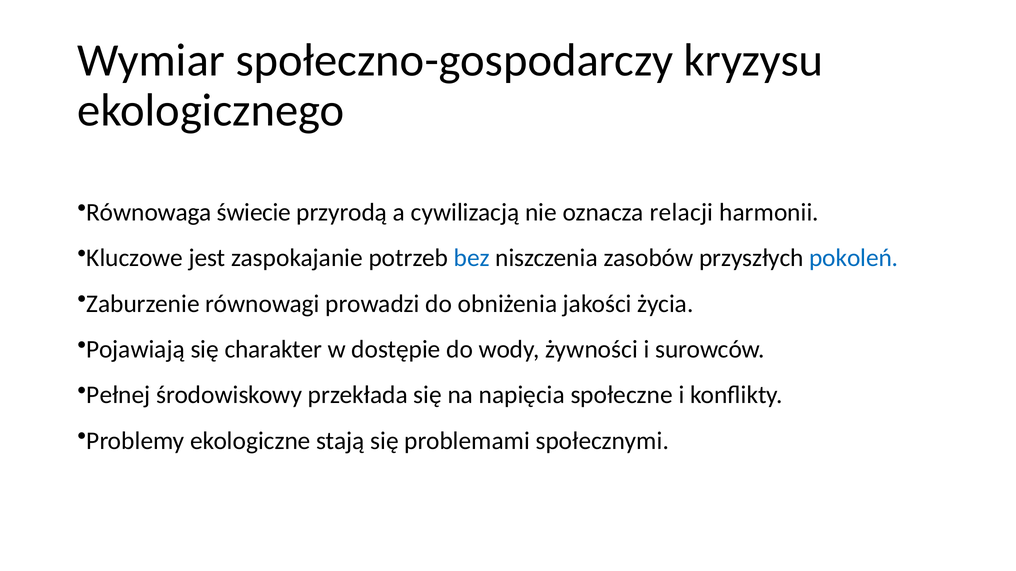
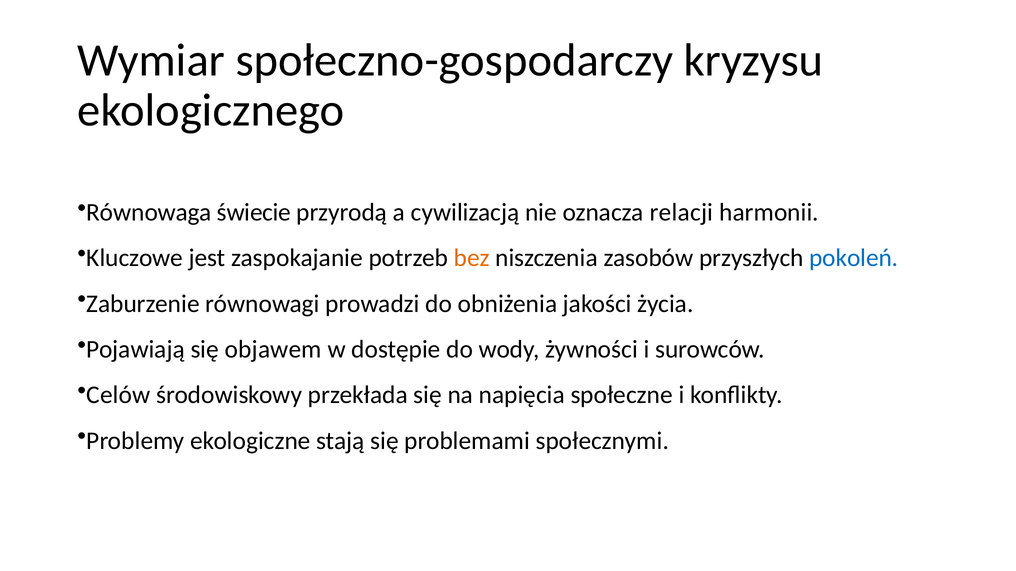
bez colour: blue -> orange (472, 258)
charakter: charakter -> objawem (273, 350)
Pełnej: Pełnej -> Celów (118, 395)
